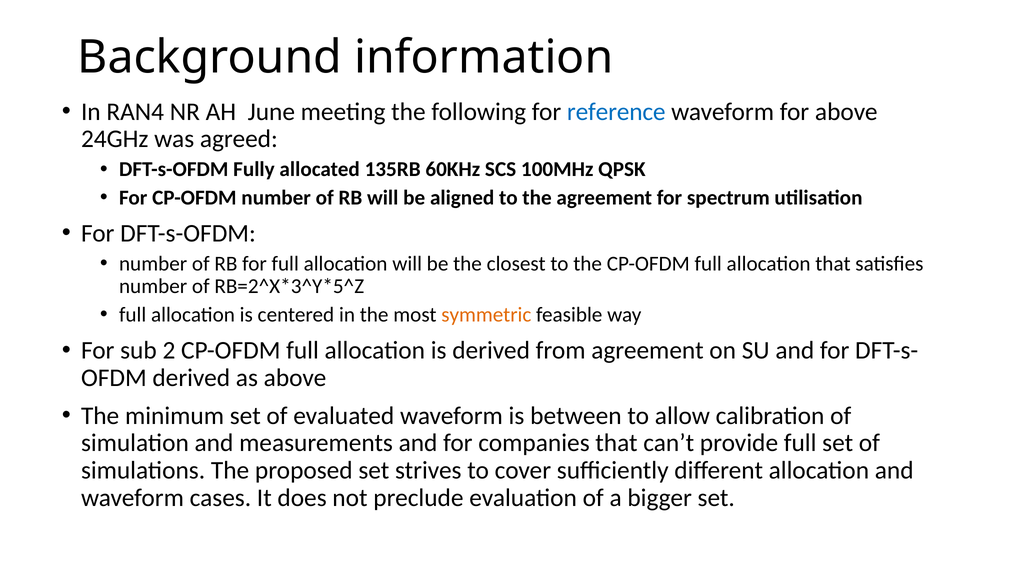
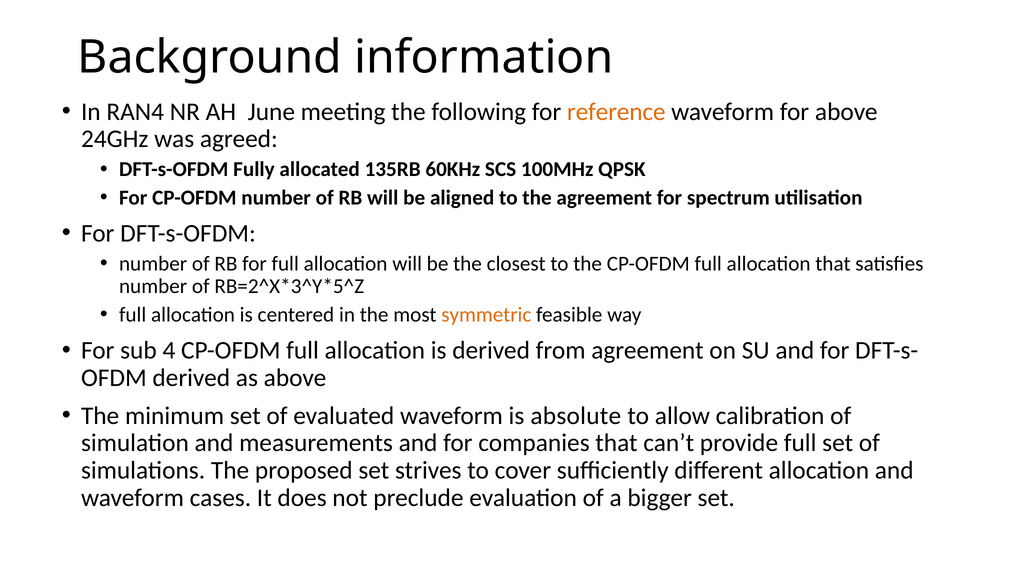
reference colour: blue -> orange (616, 112)
2: 2 -> 4 (169, 350)
between: between -> absolute (576, 416)
